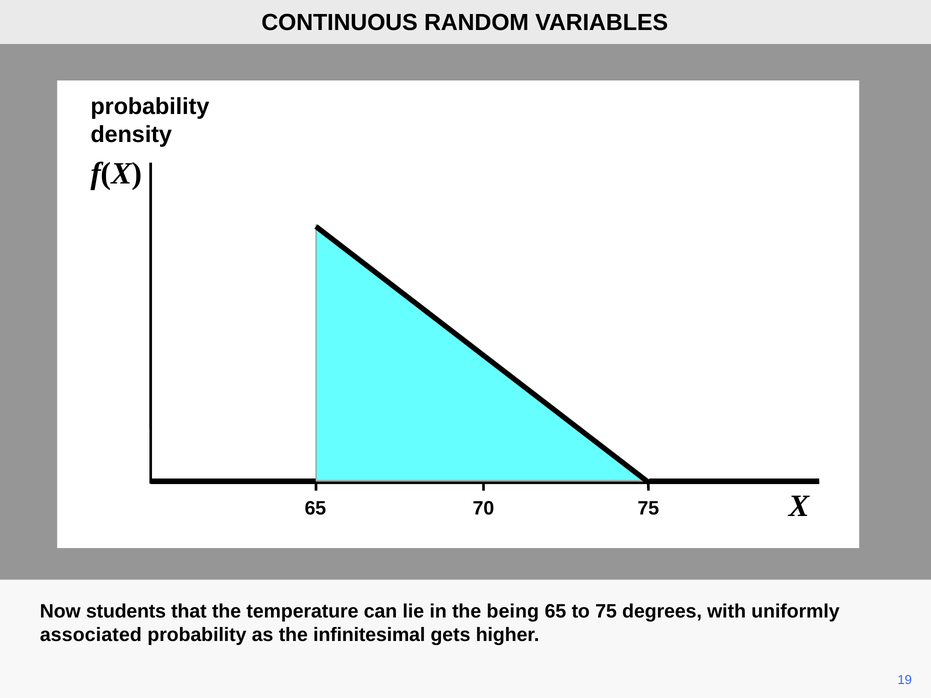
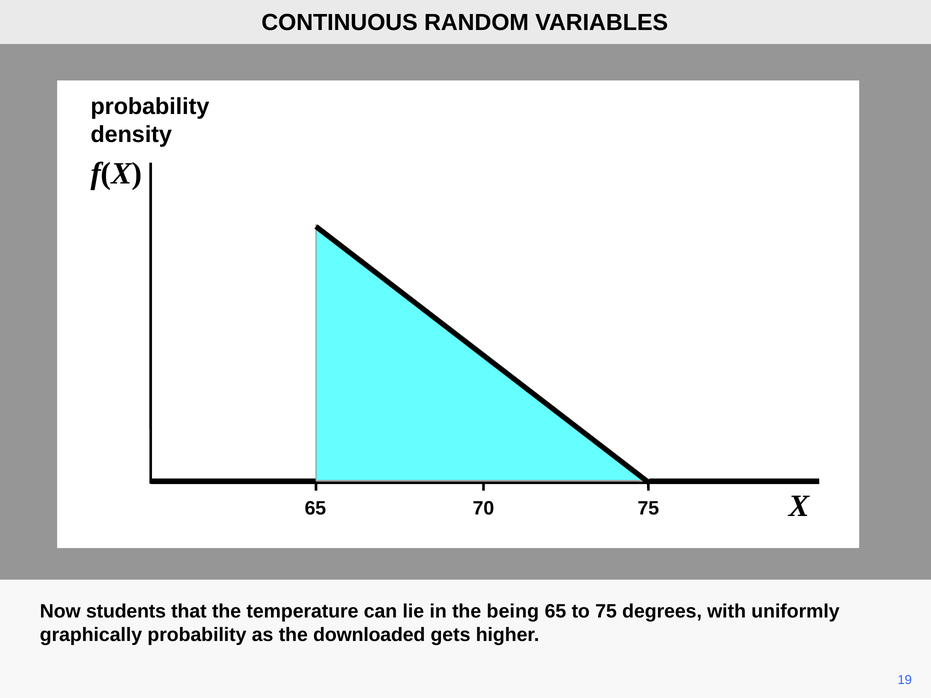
associated: associated -> graphically (91, 635)
infinitesimal: infinitesimal -> downloaded (369, 635)
